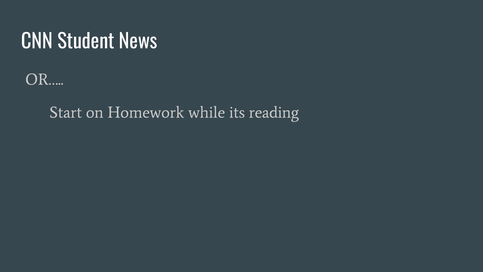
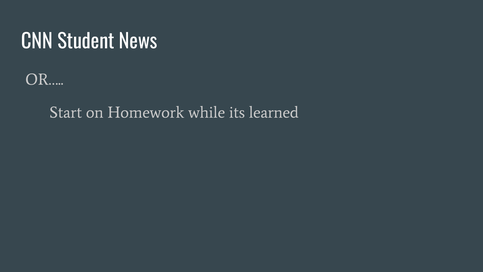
reading: reading -> learned (274, 112)
